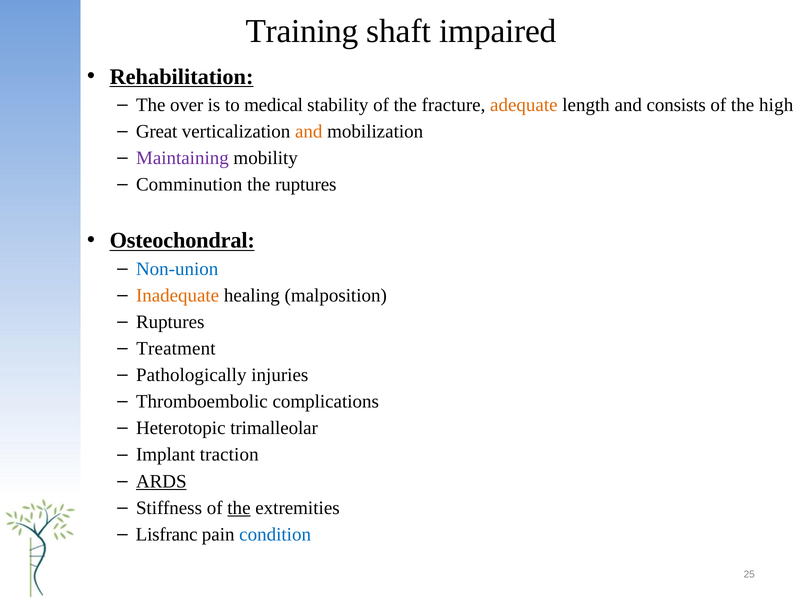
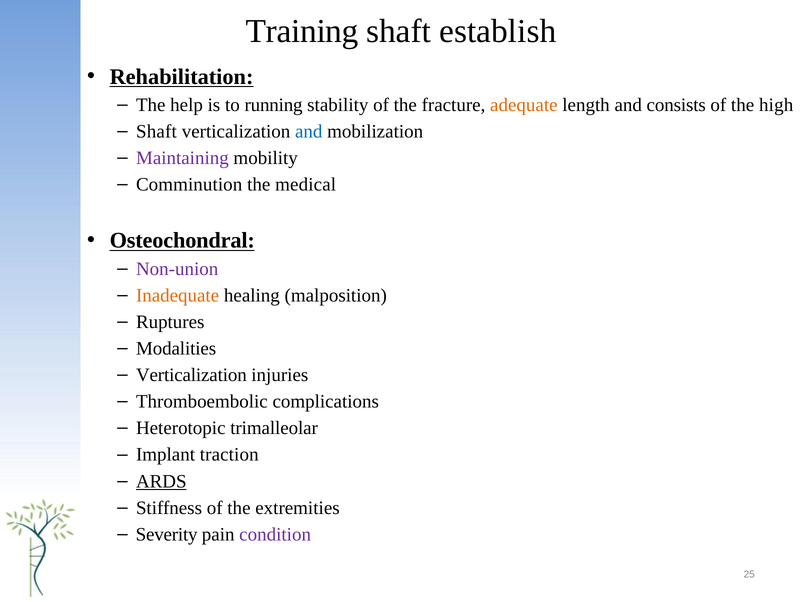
impaired: impaired -> establish (498, 31)
over: over -> help (187, 105)
medical: medical -> running (274, 105)
Great: Great -> Shaft (156, 132)
and colour: orange -> blue (309, 132)
the ruptures: ruptures -> medical (306, 185)
Non-union colour: blue -> purple (177, 269)
Treatment: Treatment -> Modalities (176, 349)
Pathologically: Pathologically -> Verticalization (191, 375)
the underline: present -> none (239, 508)
Lisfranc: Lisfranc -> Severity (167, 535)
condition colour: blue -> purple (275, 535)
